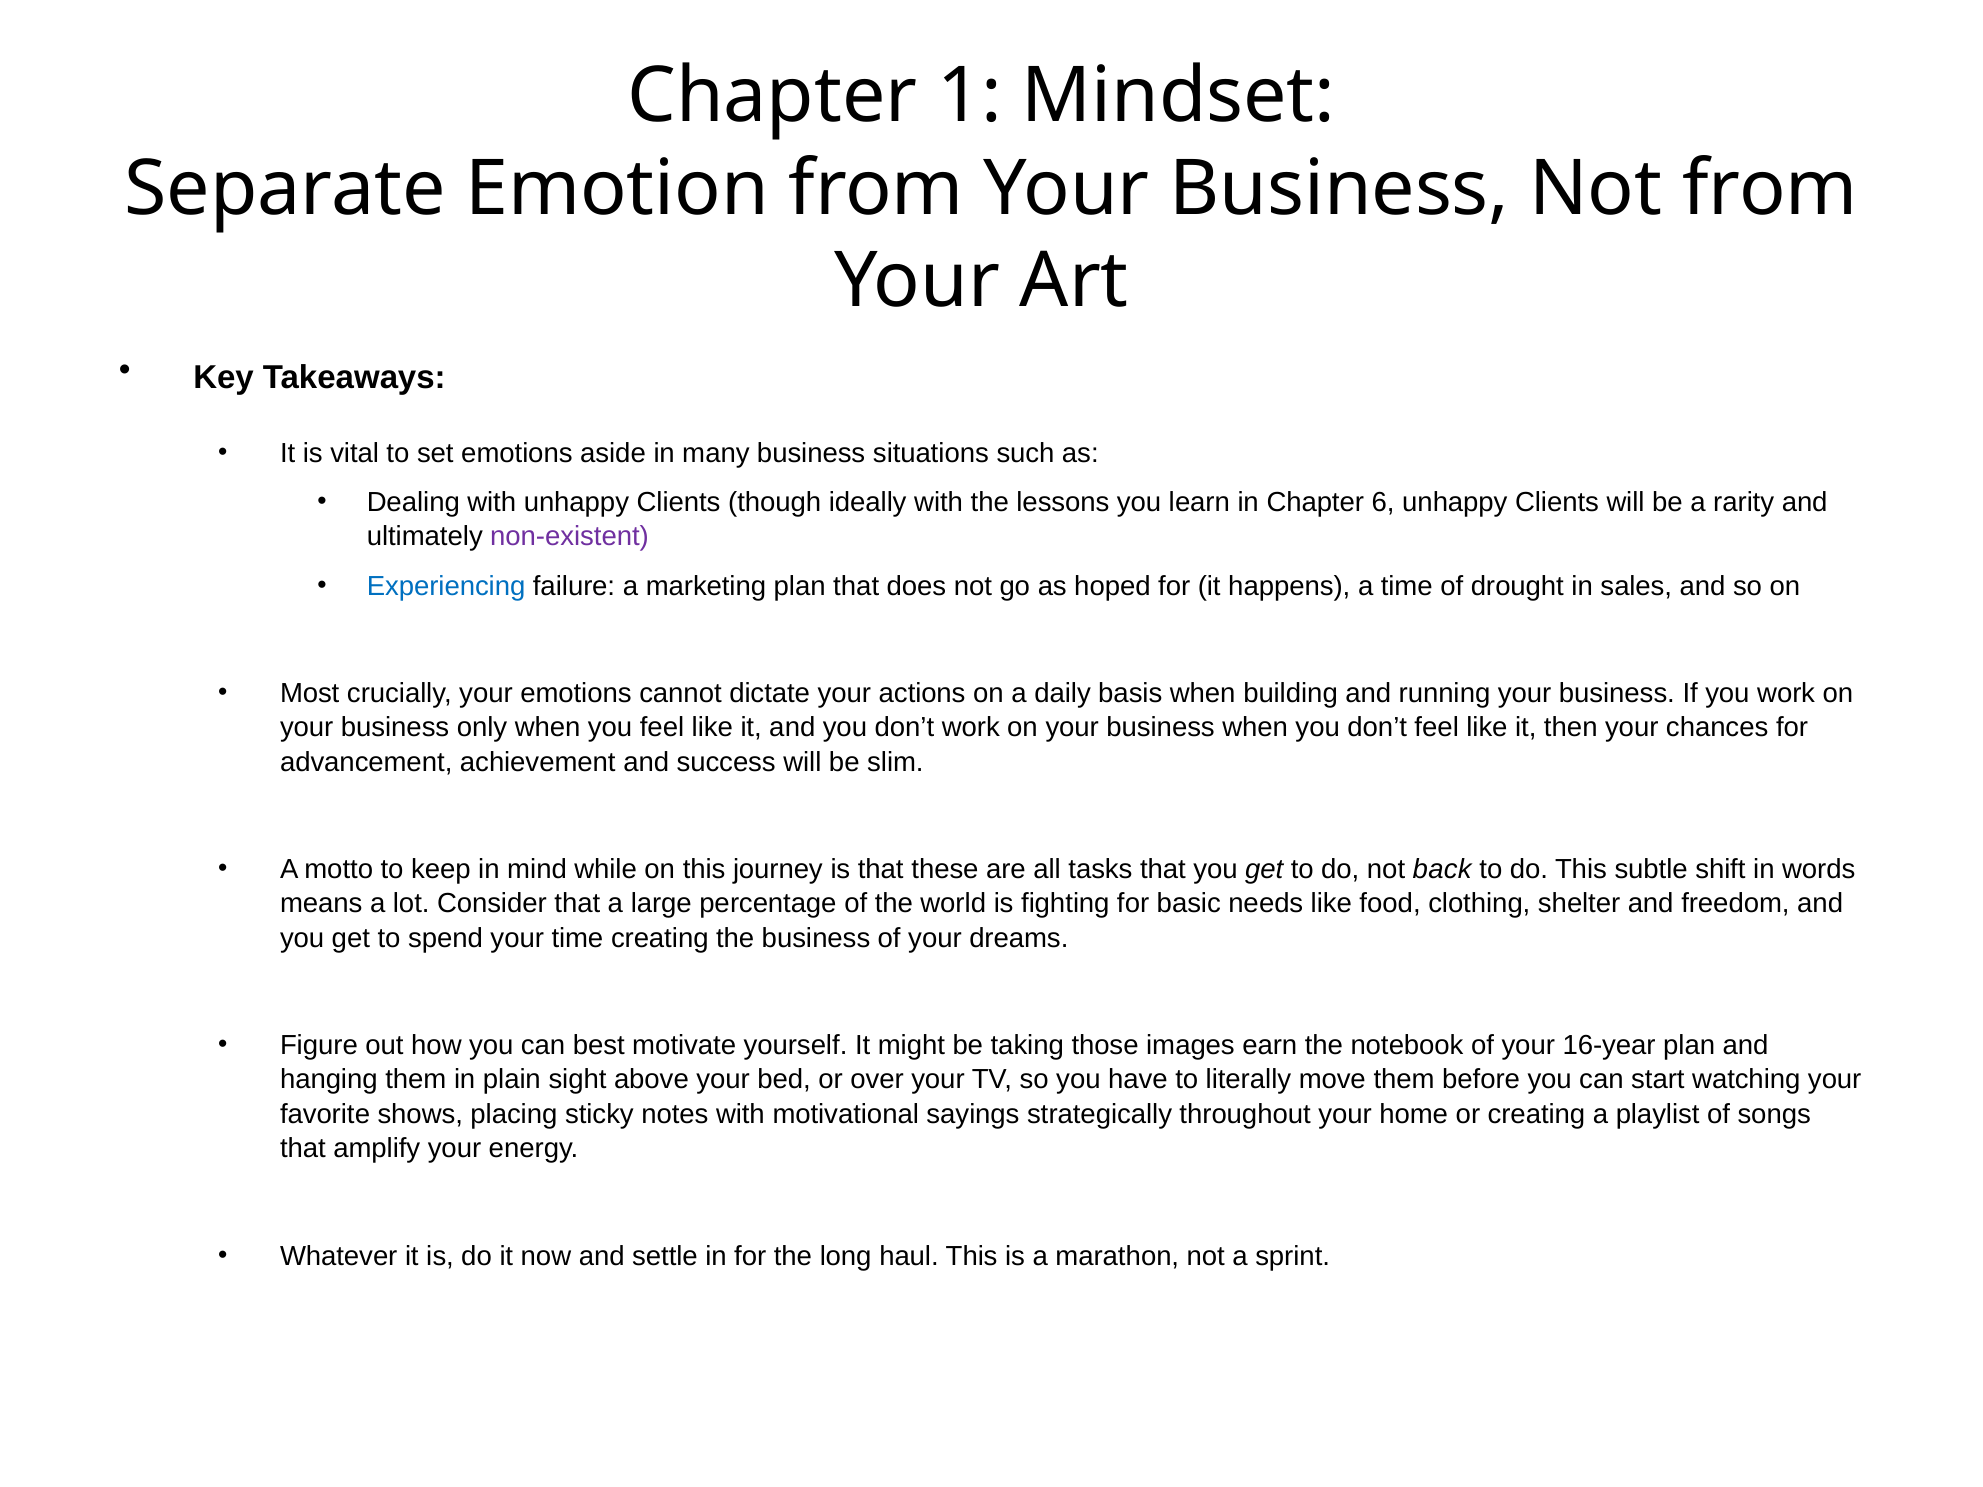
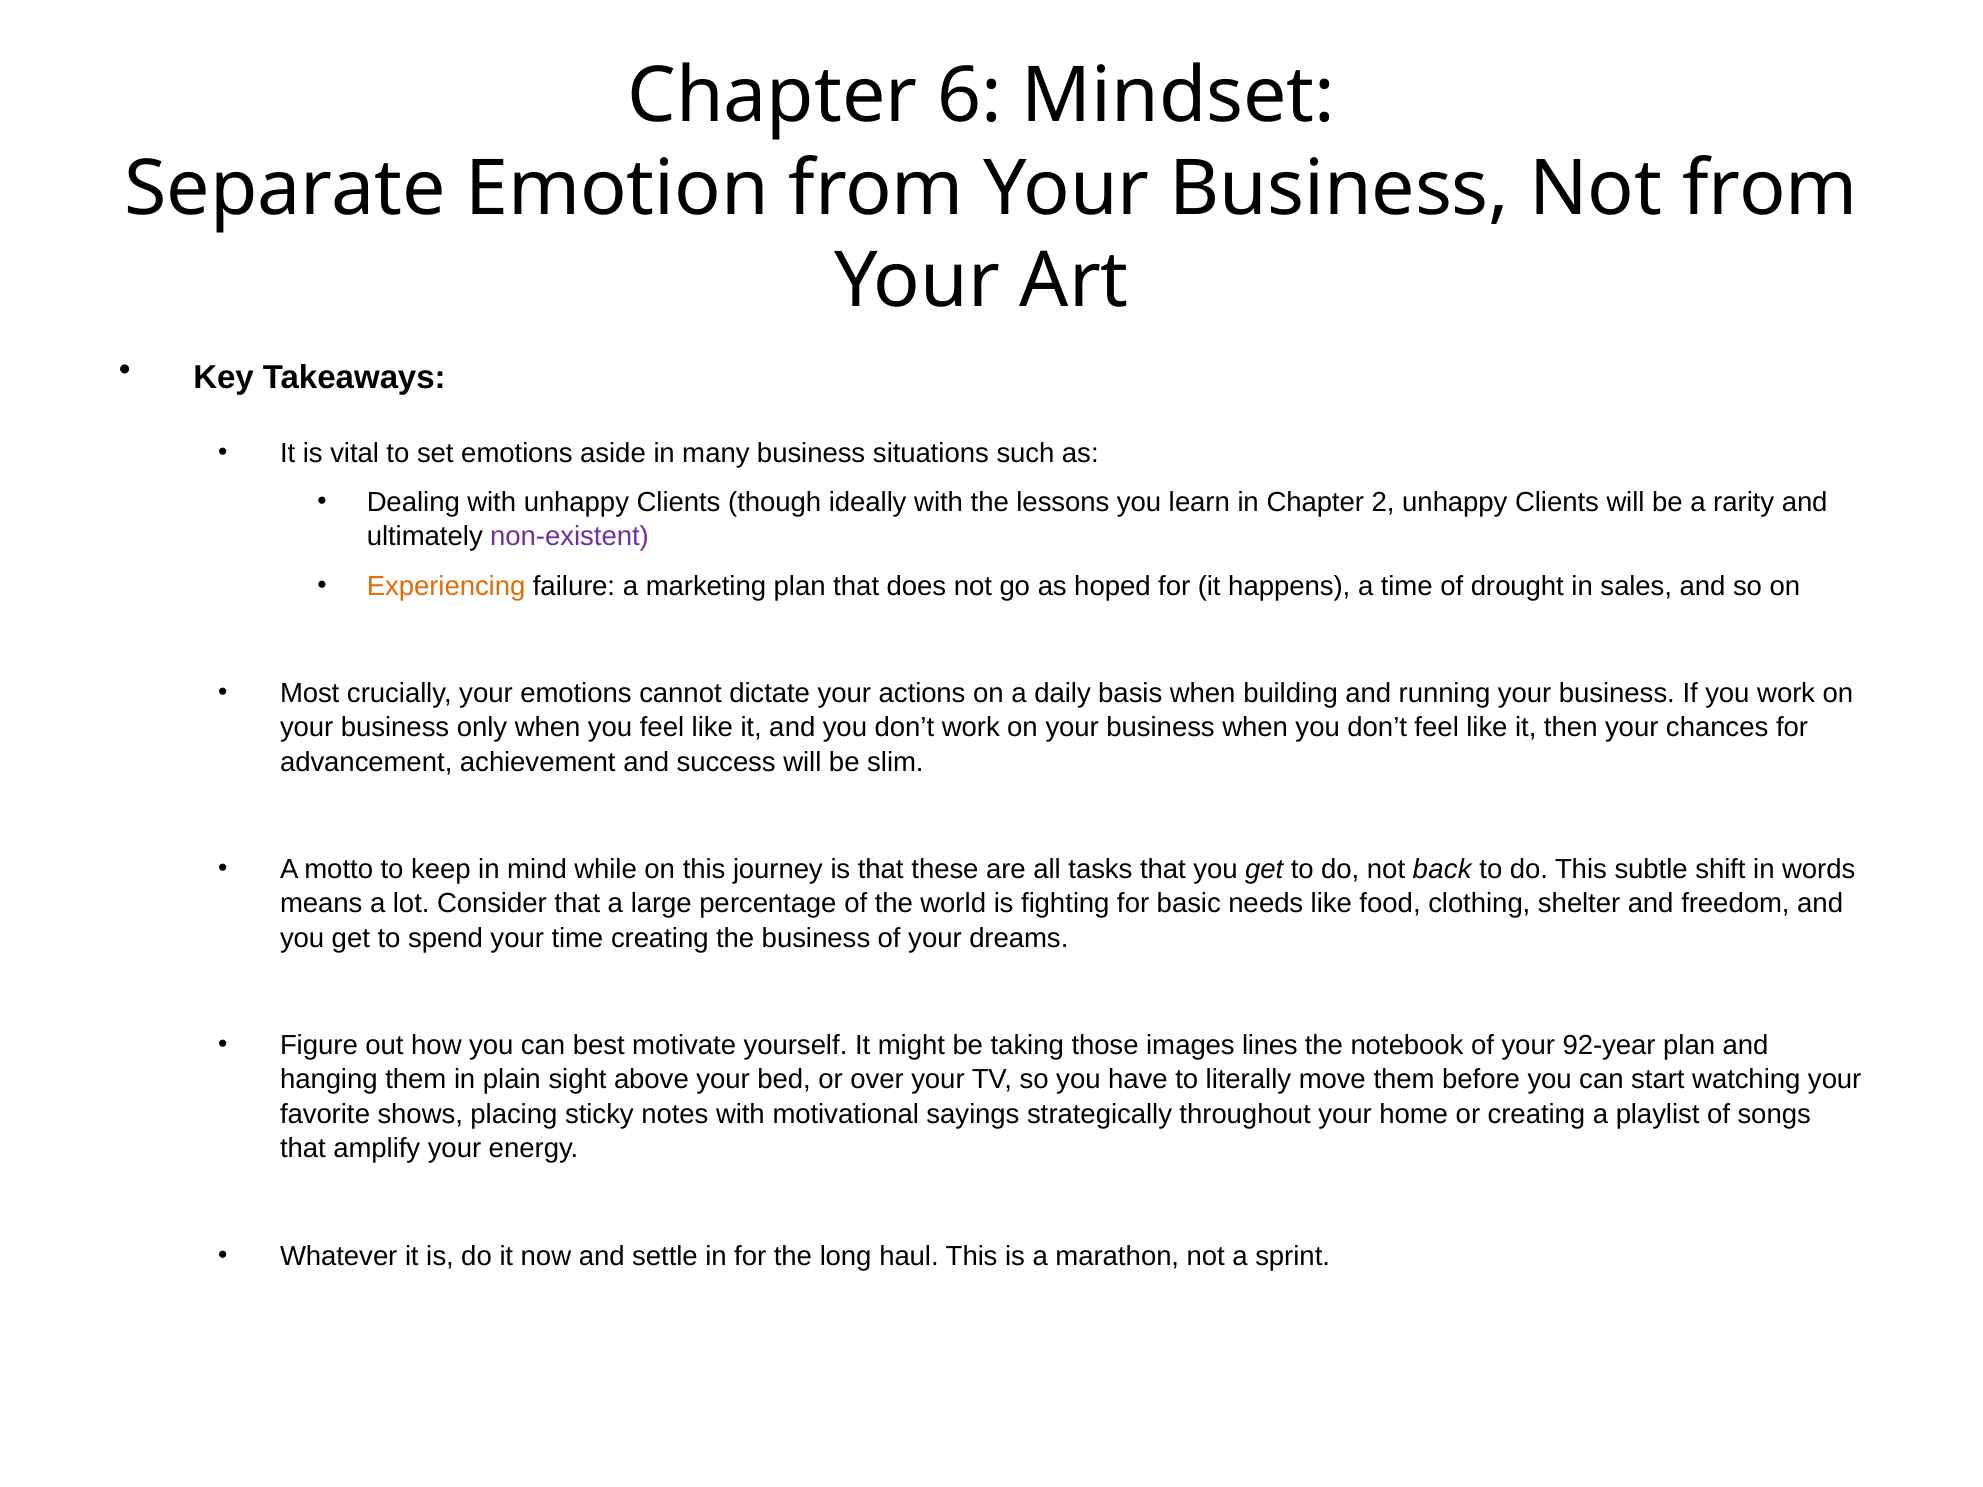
1: 1 -> 6 (970, 96)
6: 6 -> 2 (1383, 503)
Experiencing colour: blue -> orange (446, 586)
earn: earn -> lines (1270, 1046)
16-year: 16-year -> 92-year (1609, 1046)
